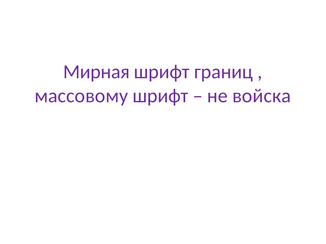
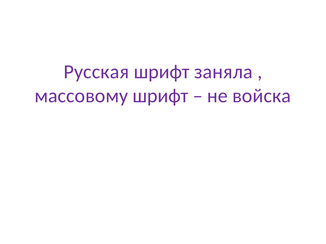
Мирная: Мирная -> Русская (96, 72)
границ: границ -> заняла (223, 72)
